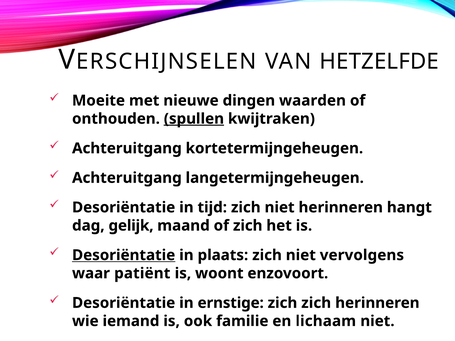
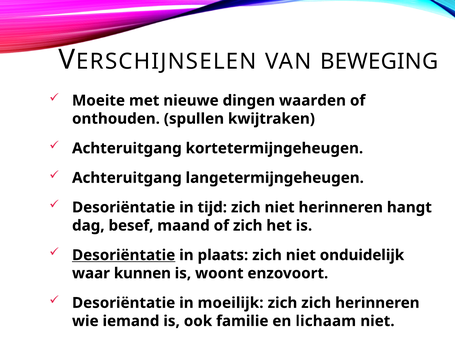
HETZELFDE: HETZELFDE -> BEWEGING (379, 62)
spullen underline: present -> none (194, 119)
gelijk: gelijk -> besef (131, 226)
vervolgens: vervolgens -> onduidelijk (362, 255)
patiënt: patiënt -> kunnen (142, 274)
ernstige: ernstige -> moeilijk (231, 303)
